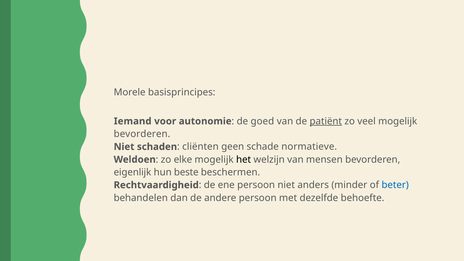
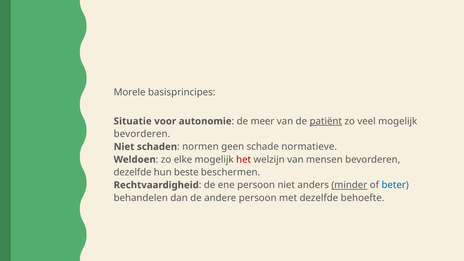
Iemand: Iemand -> Situatie (133, 121)
goed: goed -> meer (262, 121)
cliënten: cliënten -> normen (200, 147)
het colour: black -> red (244, 160)
eigenlijk: eigenlijk -> dezelfde (132, 172)
minder underline: none -> present (349, 185)
